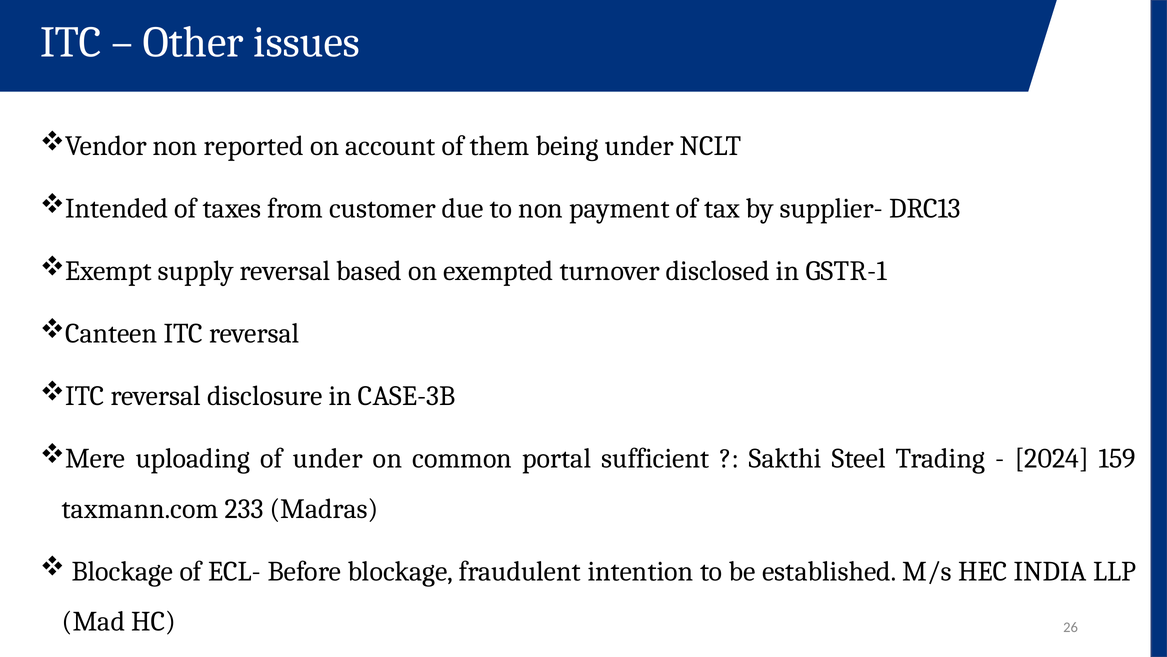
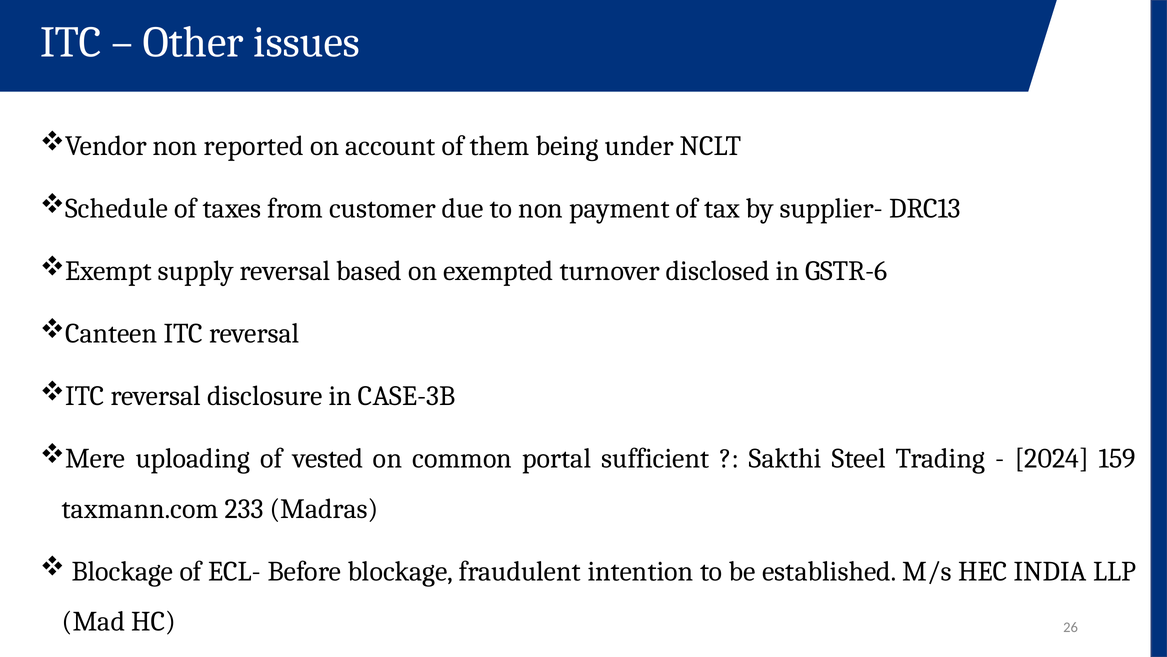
Intended: Intended -> Schedule (117, 208)
GSTR-1: GSTR-1 -> GSTR-6 (846, 271)
of under: under -> vested (328, 458)
